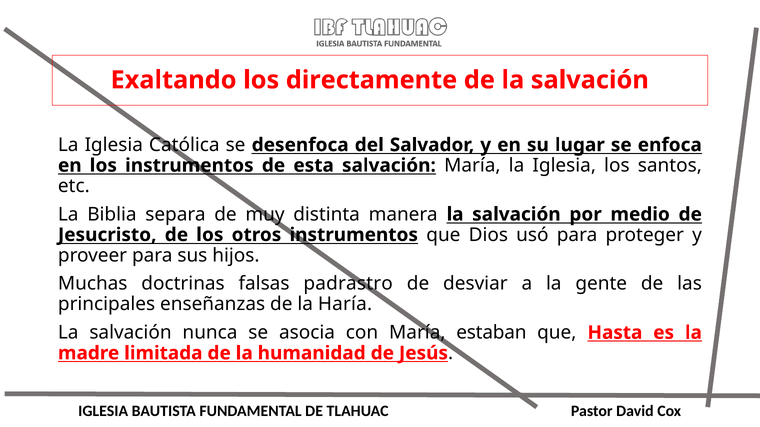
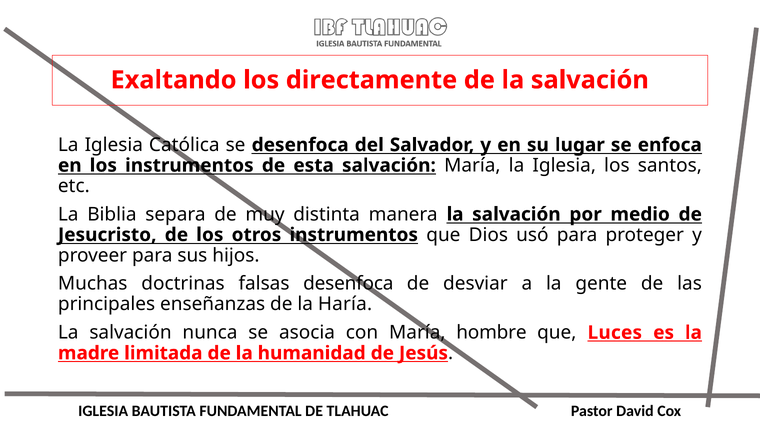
falsas padrastro: padrastro -> desenfoca (348, 284)
estaban: estaban -> hombre (491, 333)
Hasta: Hasta -> Luces (615, 333)
